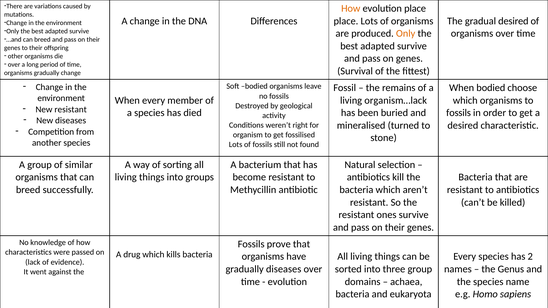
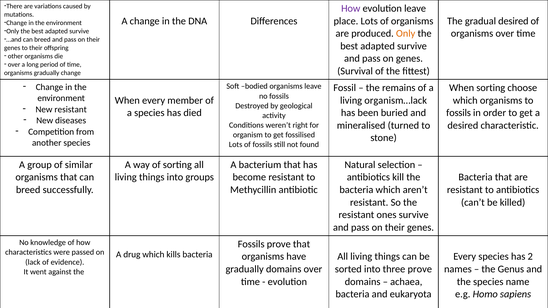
How colour: orange -> purple (351, 8)
evolution place: place -> leave (415, 8)
When bodied: bodied -> sorting (491, 88)
gradually diseases: diseases -> domains (284, 269)
three group: group -> prove (420, 269)
